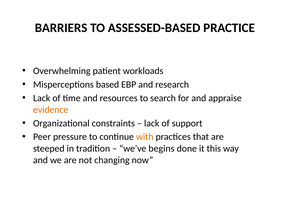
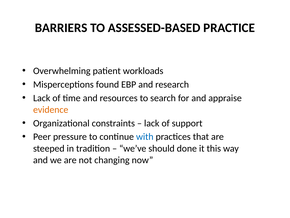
based: based -> found (107, 84)
with colour: orange -> blue (145, 136)
begins: begins -> should (162, 148)
